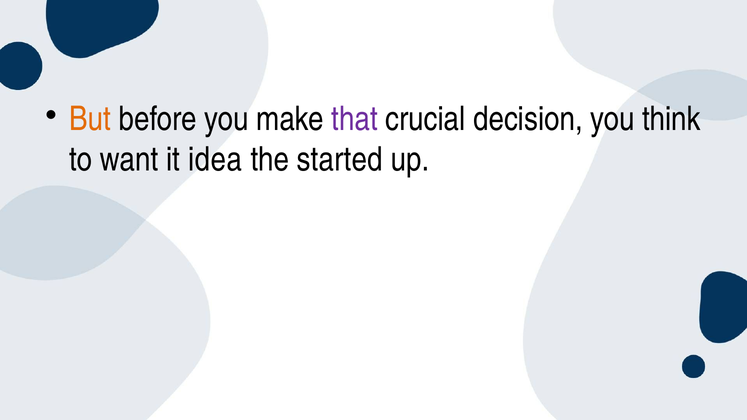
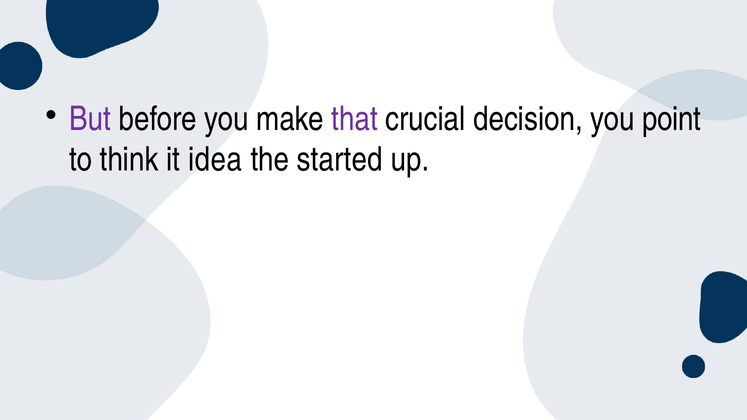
But colour: orange -> purple (90, 119)
think: think -> point (672, 119)
want: want -> think (129, 160)
